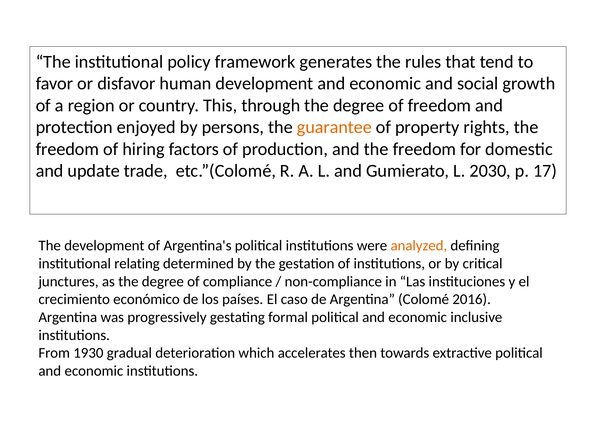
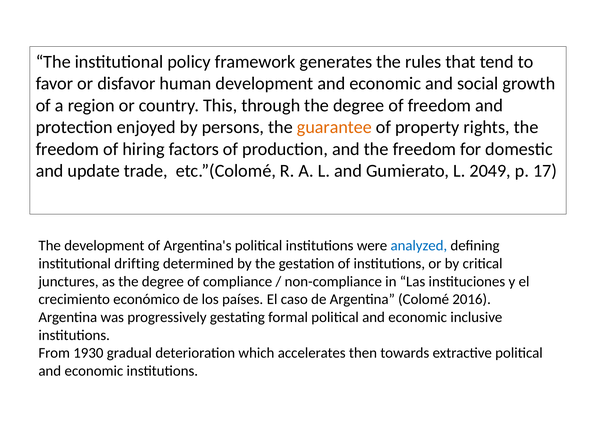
2030: 2030 -> 2049 (490, 171)
analyzed colour: orange -> blue (419, 246)
relating: relating -> drifting (137, 264)
